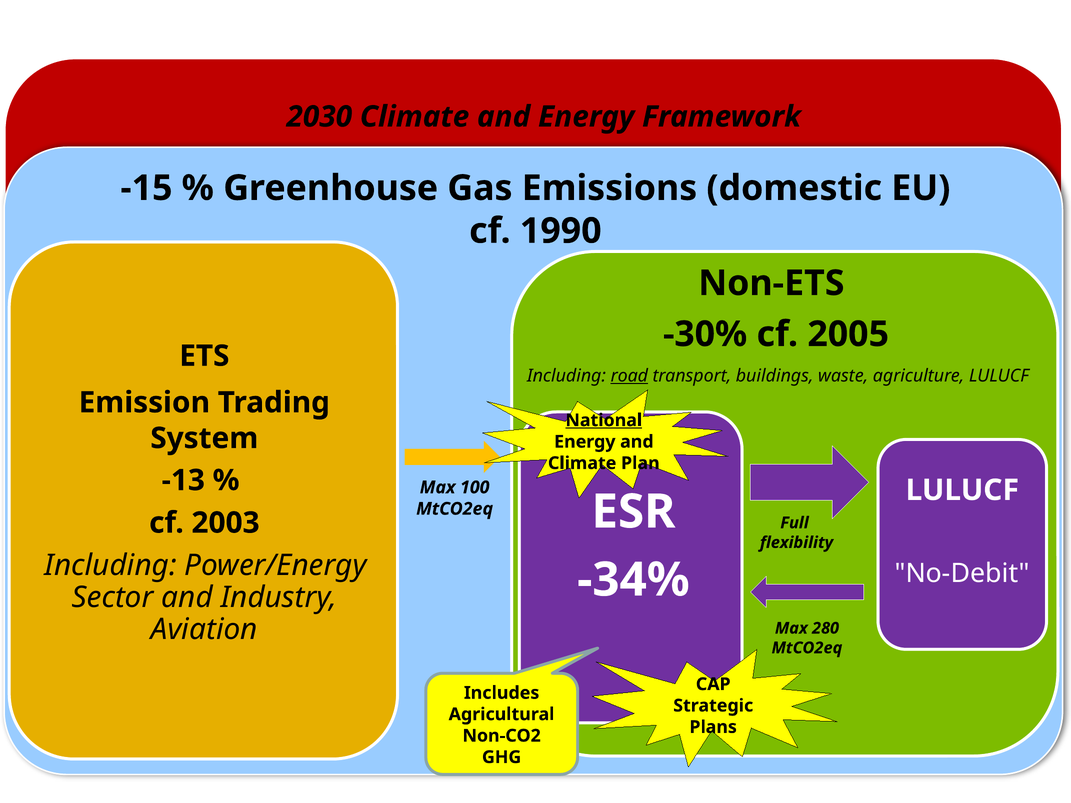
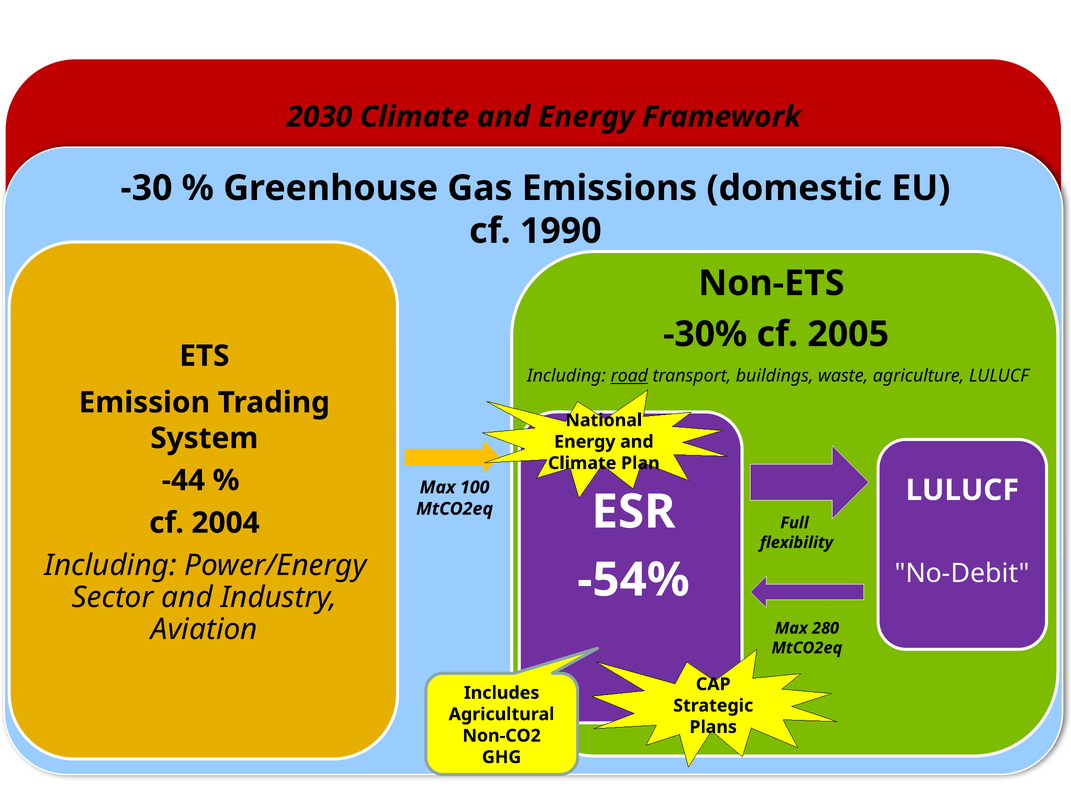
-15: -15 -> -30 (146, 188)
National underline: present -> none (604, 420)
-13: -13 -> -44 (183, 480)
2003: 2003 -> 2004 (226, 523)
-34%: -34% -> -54% (633, 580)
